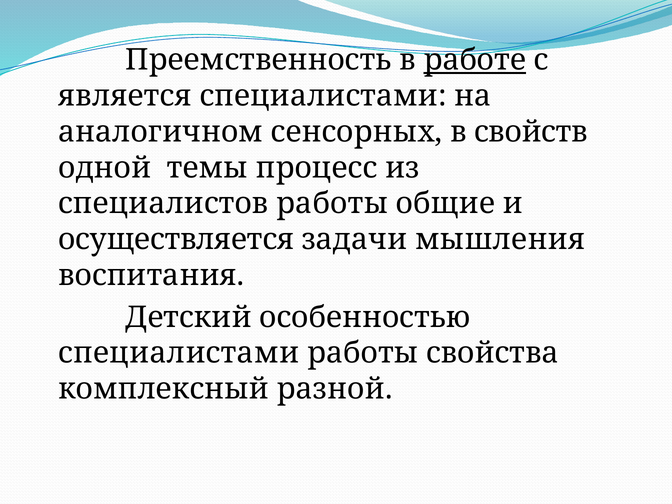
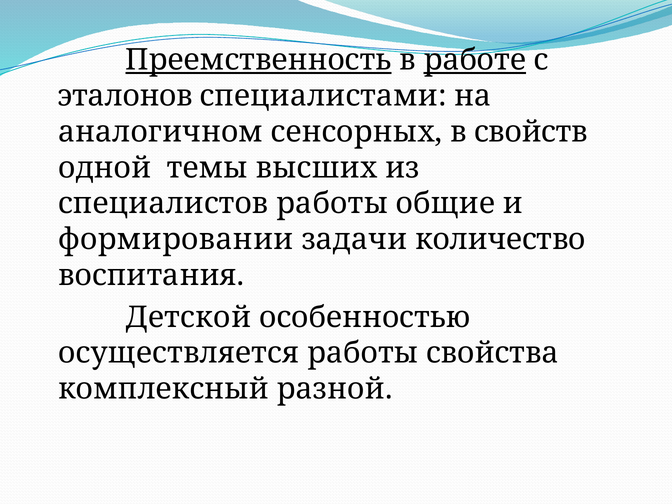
Преемственность underline: none -> present (258, 60)
является: является -> эталонов (125, 96)
процесс: процесс -> высших (317, 168)
осуществляется: осуществляется -> формировании (176, 239)
мышления: мышления -> количество (500, 239)
Детский: Детский -> Детской (188, 317)
специалистами: специалистами -> осуществляется (179, 353)
